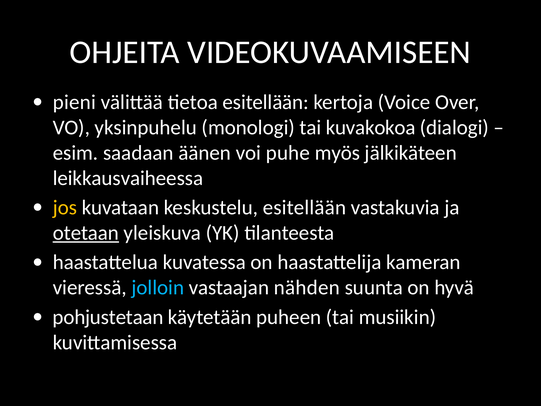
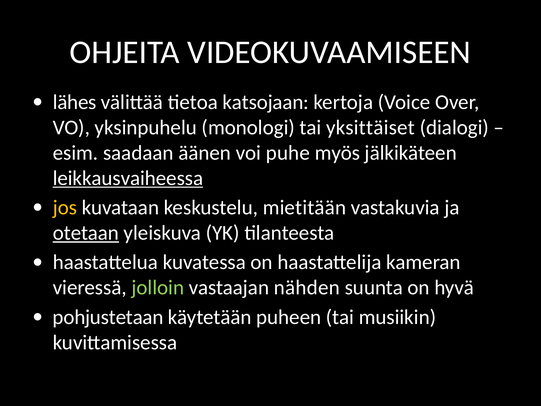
pieni: pieni -> lähes (75, 102)
tietoa esitellään: esitellään -> katsojaan (266, 102)
kuvakokoa: kuvakokoa -> yksittäiset (370, 127)
leikkausvaiheessa underline: none -> present (128, 178)
keskustelu esitellään: esitellään -> mietitään (304, 207)
jolloin colour: light blue -> light green (158, 287)
